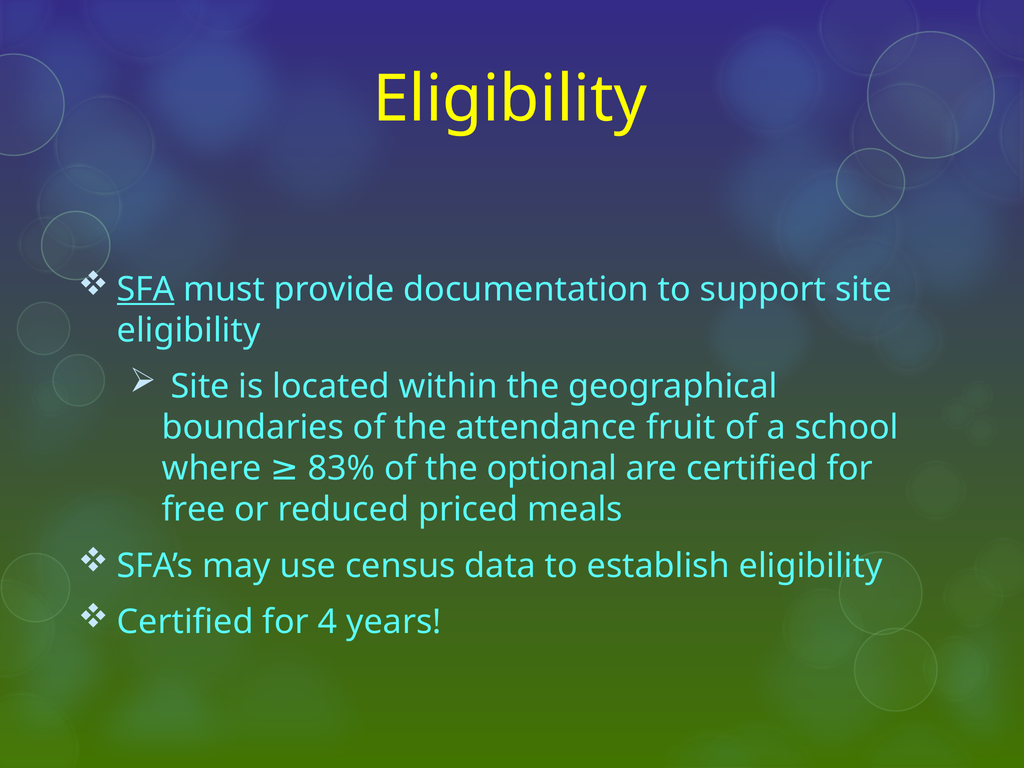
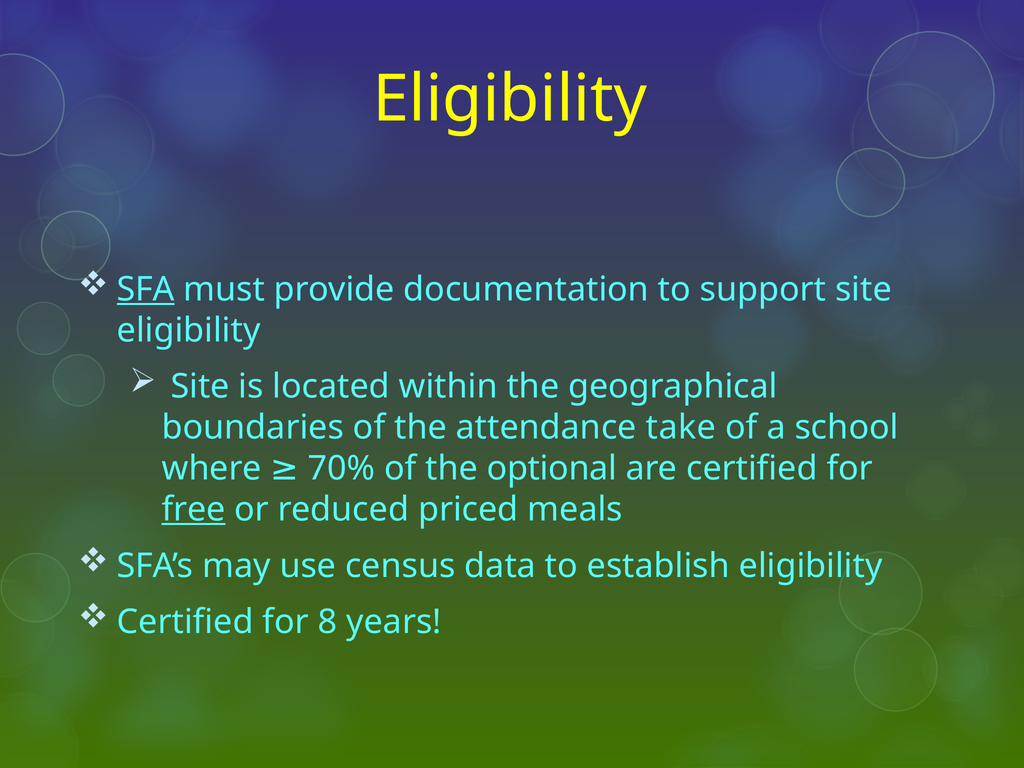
fruit: fruit -> take (681, 428)
83%: 83% -> 70% (342, 469)
free underline: none -> present (194, 510)
4: 4 -> 8 (328, 622)
